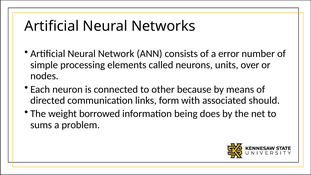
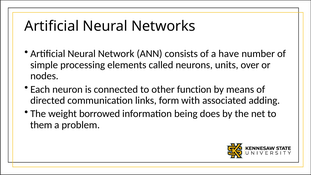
error: error -> have (229, 54)
because: because -> function (194, 89)
should: should -> adding (264, 100)
sums: sums -> them (41, 125)
